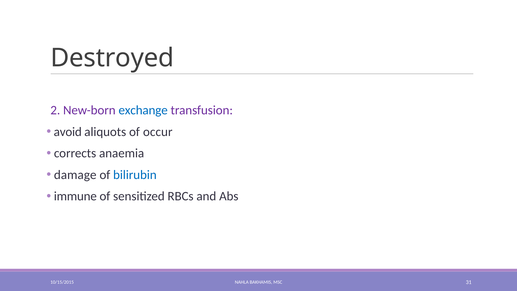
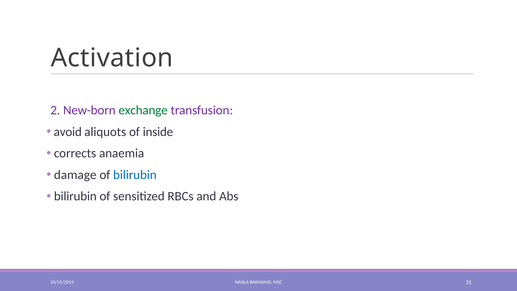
Destroyed: Destroyed -> Activation (112, 58)
exchange colour: blue -> green (143, 110)
occur: occur -> inside (158, 132)
immune: immune -> bilirubin (75, 196)
